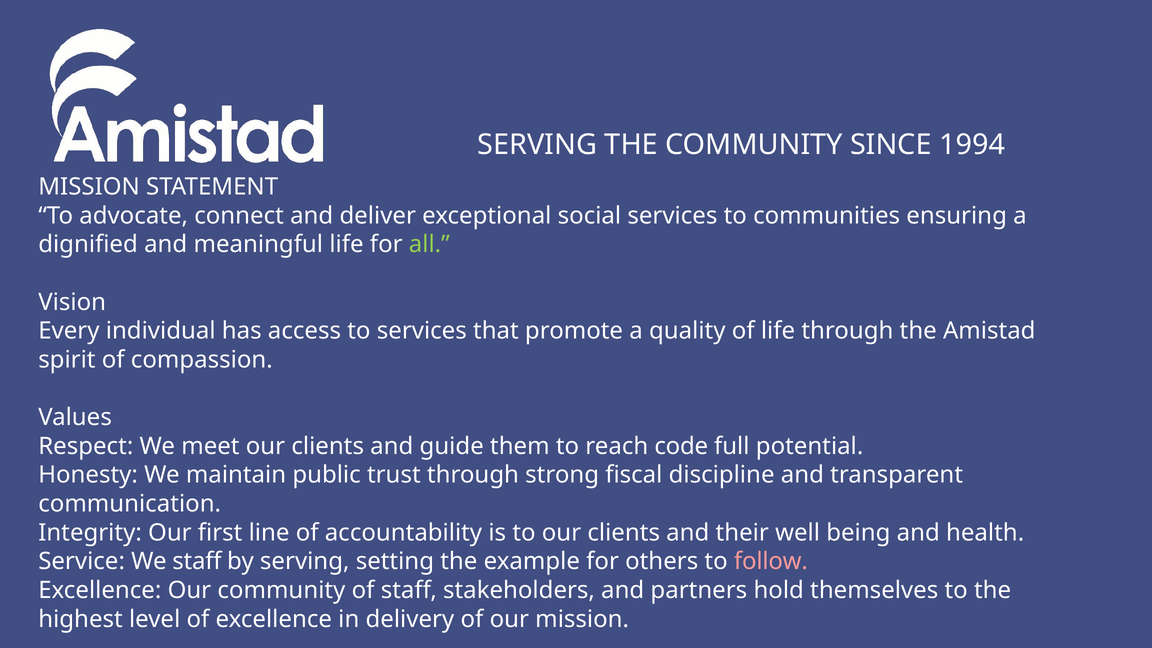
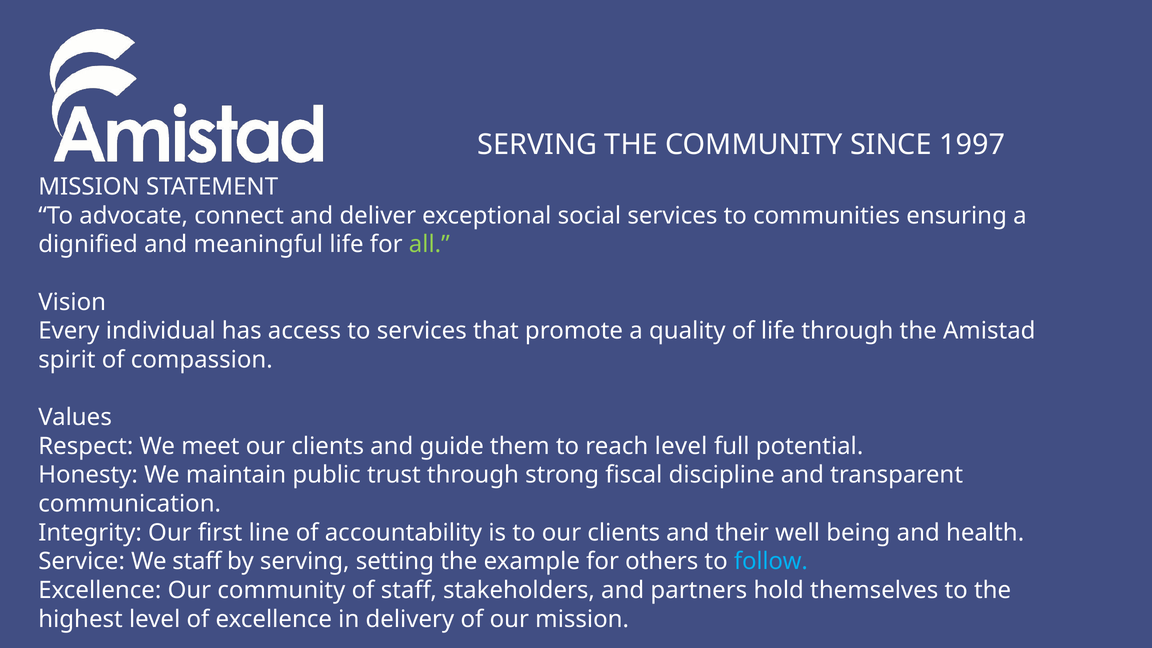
1994: 1994 -> 1997 (972, 145)
reach code: code -> level (681, 446)
follow colour: pink -> light blue (771, 561)
